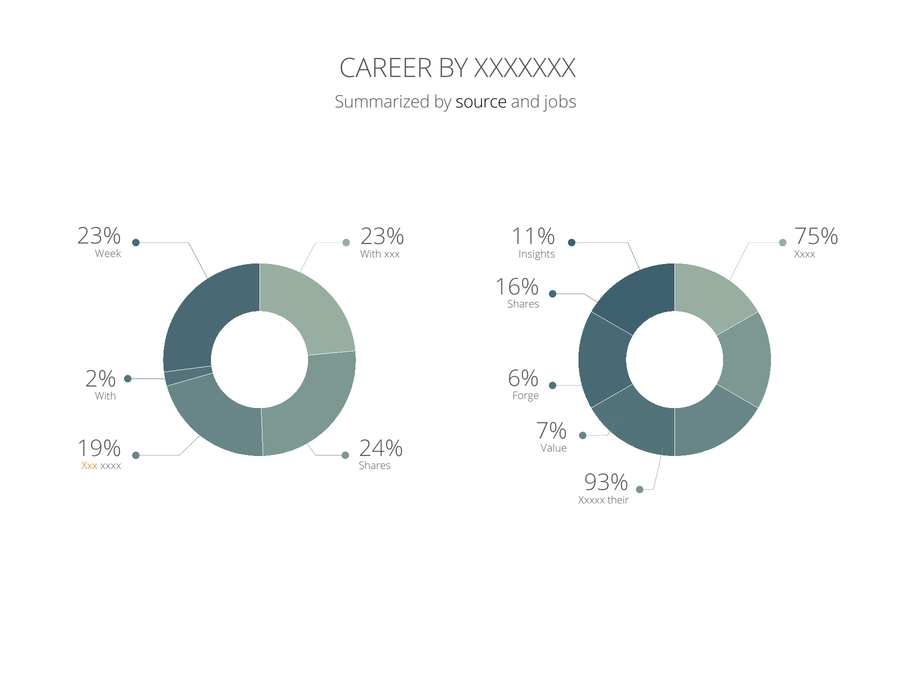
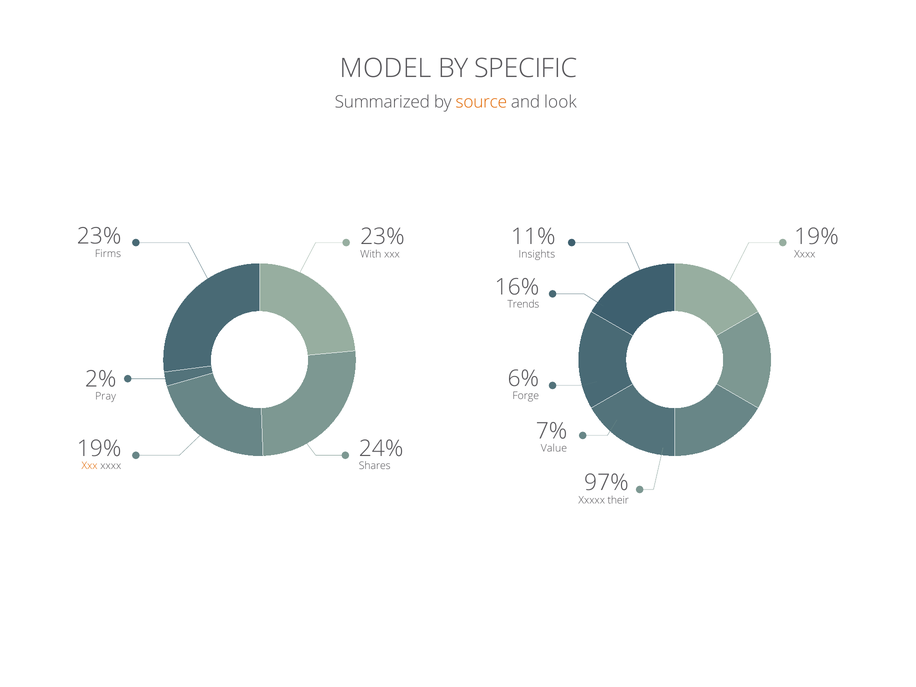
CAREER: CAREER -> MODEL (386, 68)
XXXXXXX: XXXXXXX -> SPECIFIC (526, 68)
source colour: black -> orange (481, 102)
jobs: jobs -> look (560, 102)
75%: 75% -> 19% (816, 237)
Week: Week -> Firms (108, 254)
Shares: Shares -> Trends (523, 304)
With: With -> Pray (106, 396)
93%: 93% -> 97% (606, 483)
